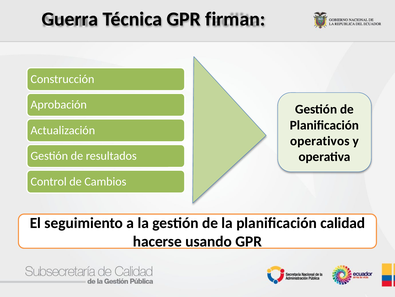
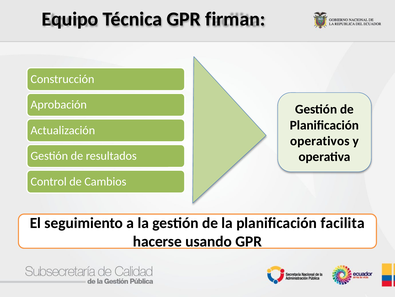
Guerra: Guerra -> Equipo (70, 19)
calidad: calidad -> facilita (343, 222)
